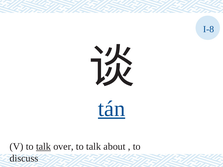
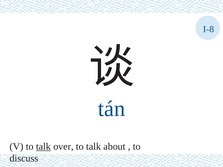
tán underline: present -> none (112, 109)
